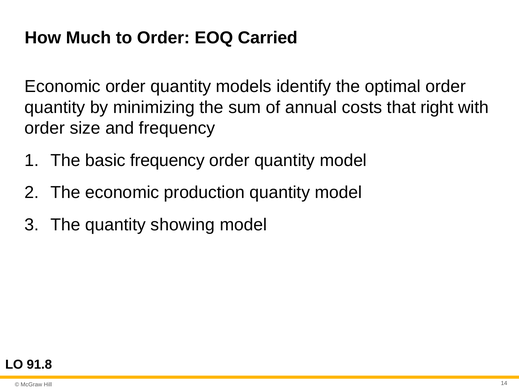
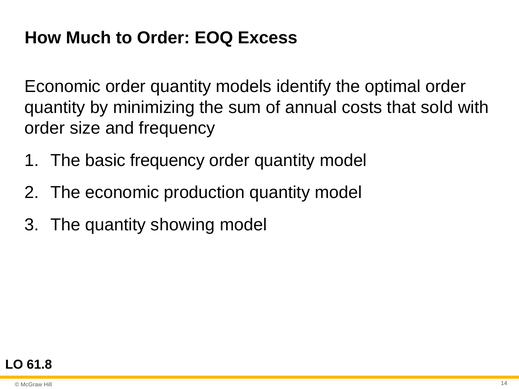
Carried: Carried -> Excess (268, 38)
right: right -> sold (437, 107)
91.8: 91.8 -> 61.8 (39, 365)
